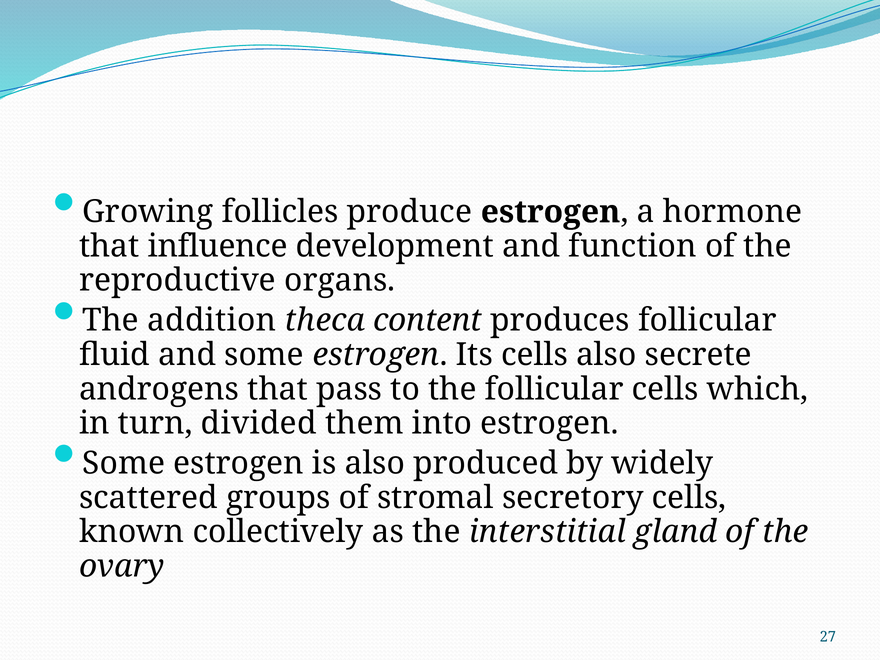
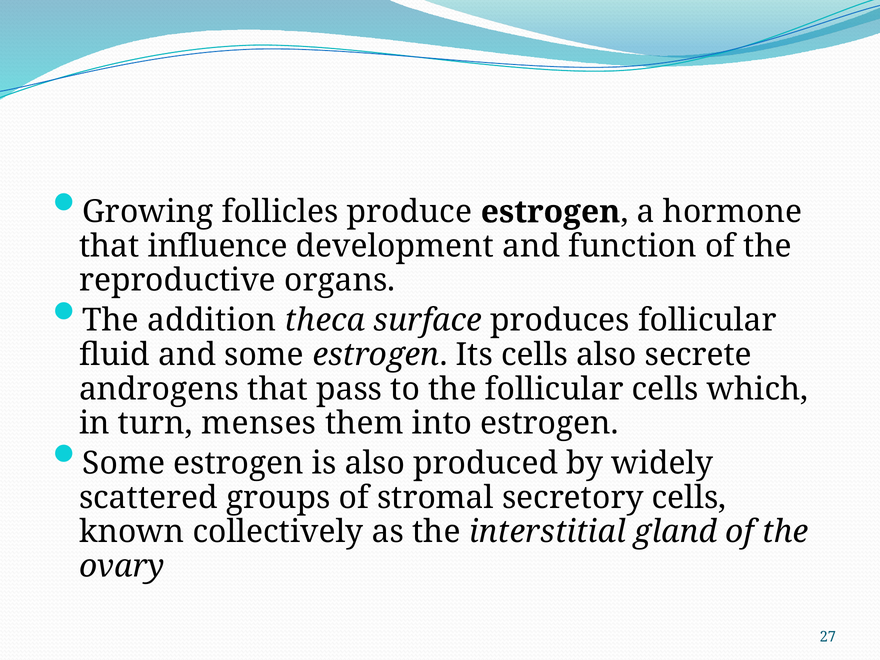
content: content -> surface (428, 320)
divided: divided -> menses (259, 423)
